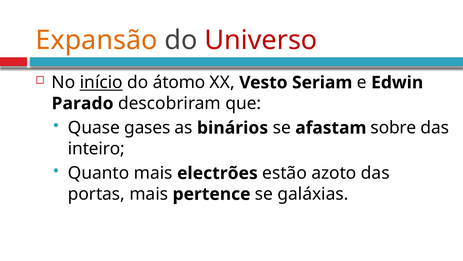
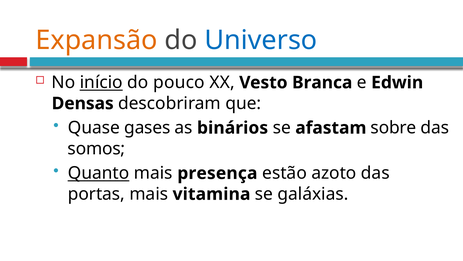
Universo colour: red -> blue (261, 40)
átomo: átomo -> pouco (179, 82)
Seriam: Seriam -> Branca (322, 82)
Parado: Parado -> Densas (83, 103)
inteiro: inteiro -> somos (96, 148)
Quanto underline: none -> present (99, 173)
electrões: electrões -> presença (217, 173)
pertence: pertence -> vitamina (212, 194)
